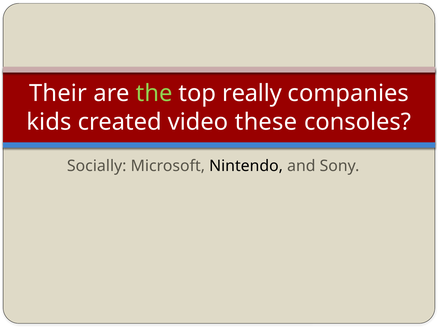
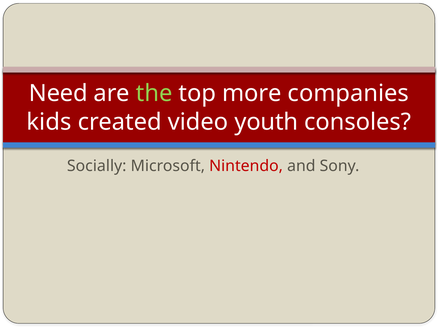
Their: Their -> Need (58, 94)
really: really -> more (252, 94)
these: these -> youth (266, 122)
Nintendo colour: black -> red (246, 166)
